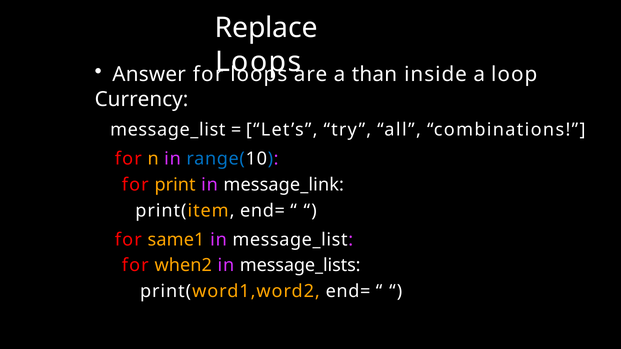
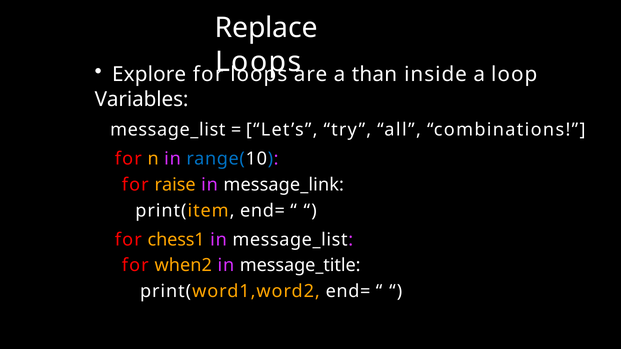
Answer: Answer -> Explore (149, 75)
Currency: Currency -> Variables (142, 100)
print: print -> raise (175, 185)
same1: same1 -> chess1 (176, 240)
message_lists: message_lists -> message_title (300, 266)
